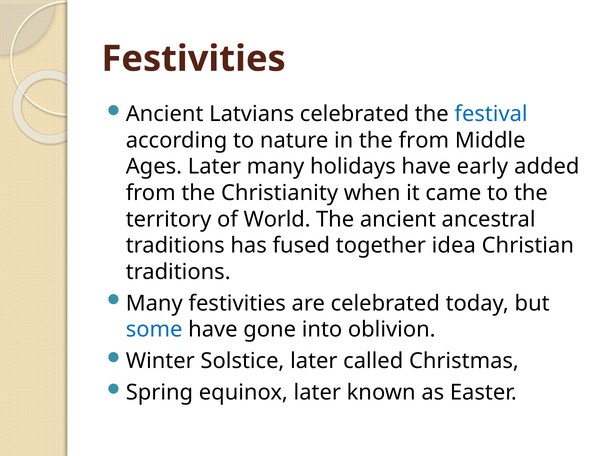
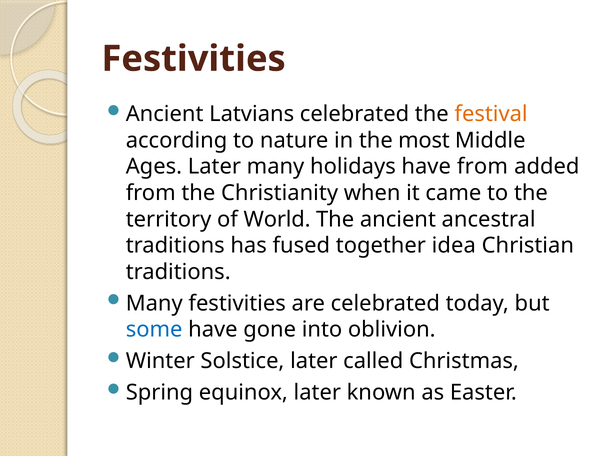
festival colour: blue -> orange (491, 114)
the from: from -> most (424, 140)
have early: early -> from (482, 167)
